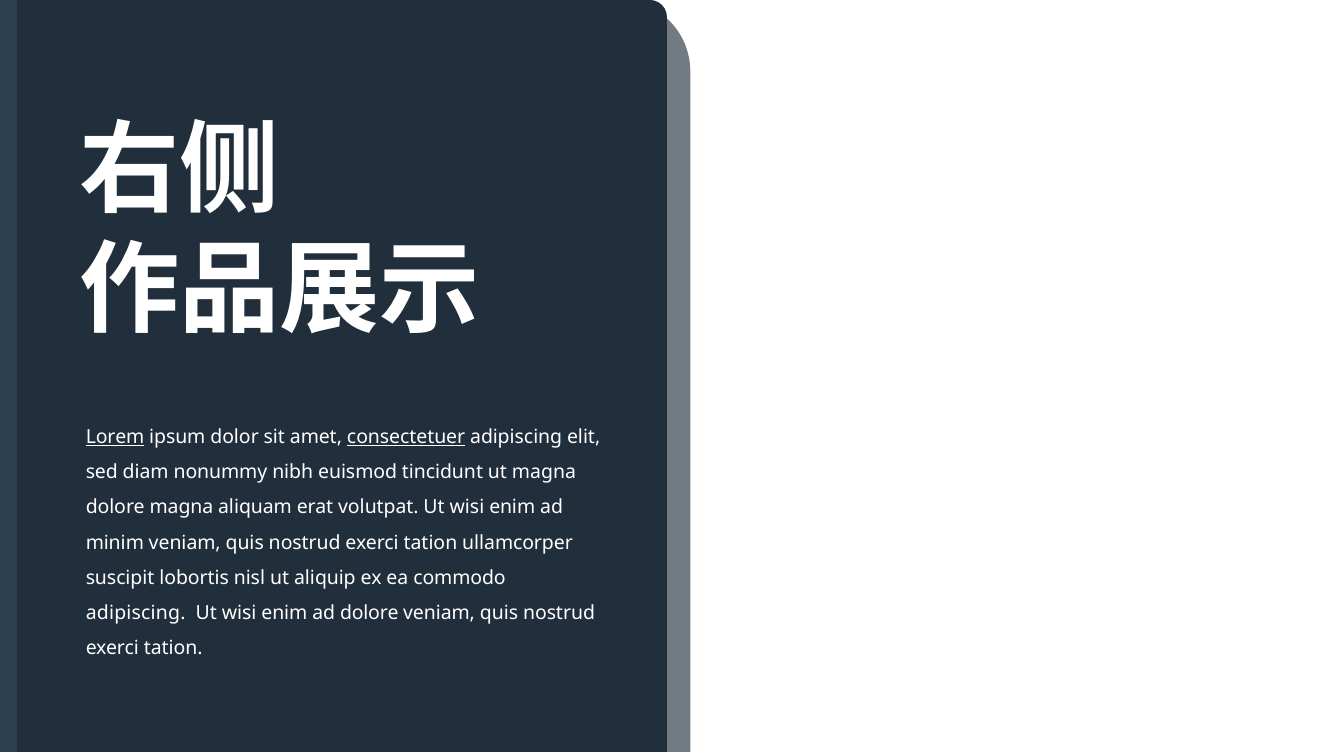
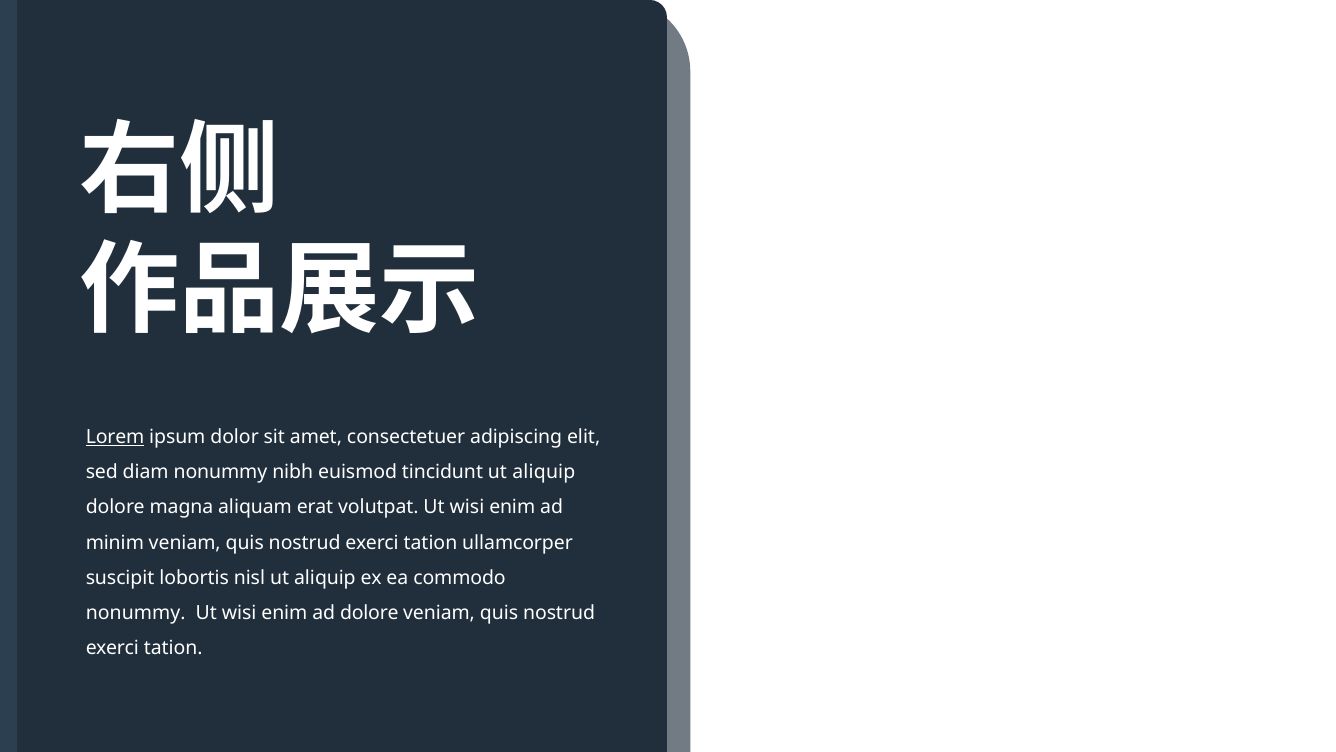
consectetuer underline: present -> none (406, 437)
tincidunt ut magna: magna -> aliquip (544, 472)
adipiscing: adipiscing -> nonummy (136, 612)
